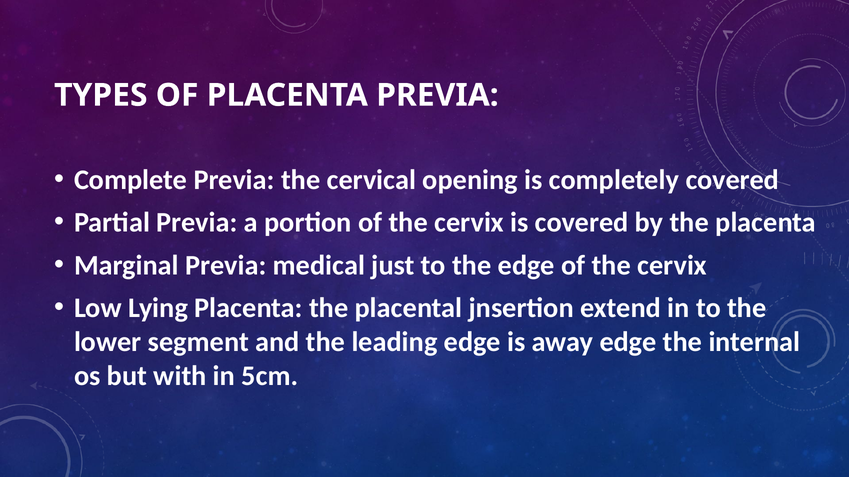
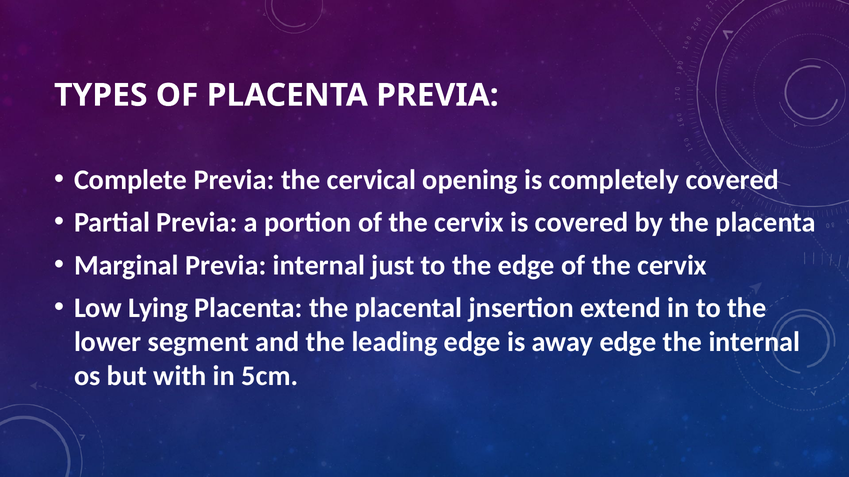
Previa medical: medical -> internal (319, 266)
